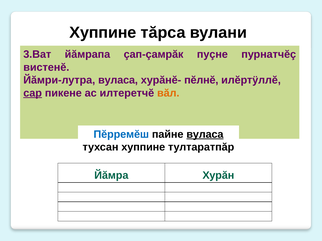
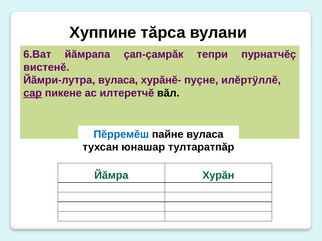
3.Ват: 3.Ват -> 6.Ват (37, 55)
пуçне: пуçне -> тепри (212, 55)
пĕлнĕ: пĕлнĕ -> пуçне (201, 80)
вăл colour: orange -> black (168, 93)
вуласа underline: present -> none (205, 135)
тухсан хуппине: хуппине -> юнашар (143, 147)
